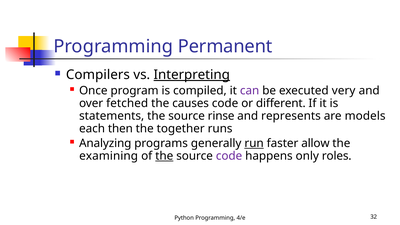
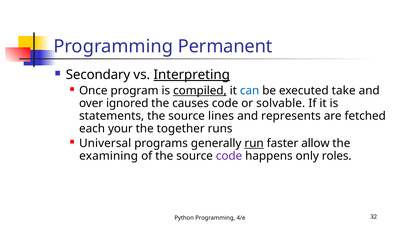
Compilers: Compilers -> Secondary (98, 75)
compiled underline: none -> present (200, 91)
can colour: purple -> blue (250, 91)
very: very -> take (344, 91)
fetched: fetched -> ignored (127, 103)
different: different -> solvable (281, 103)
rinse: rinse -> lines (221, 116)
models: models -> fetched (365, 116)
then: then -> your (120, 128)
Analyzing: Analyzing -> Universal (105, 143)
the underline: present -> none (164, 156)
